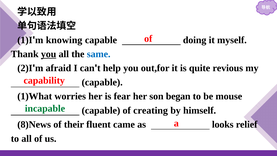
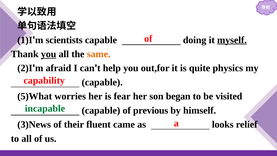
knowing: knowing -> scientists (64, 40)
myself underline: none -> present (232, 40)
same colour: blue -> orange (99, 54)
revious: revious -> physics (228, 68)
1)What: 1)What -> 5)What (35, 96)
mouse: mouse -> visited (229, 96)
creating: creating -> previous (151, 110)
8)News: 8)News -> 3)News (34, 124)
